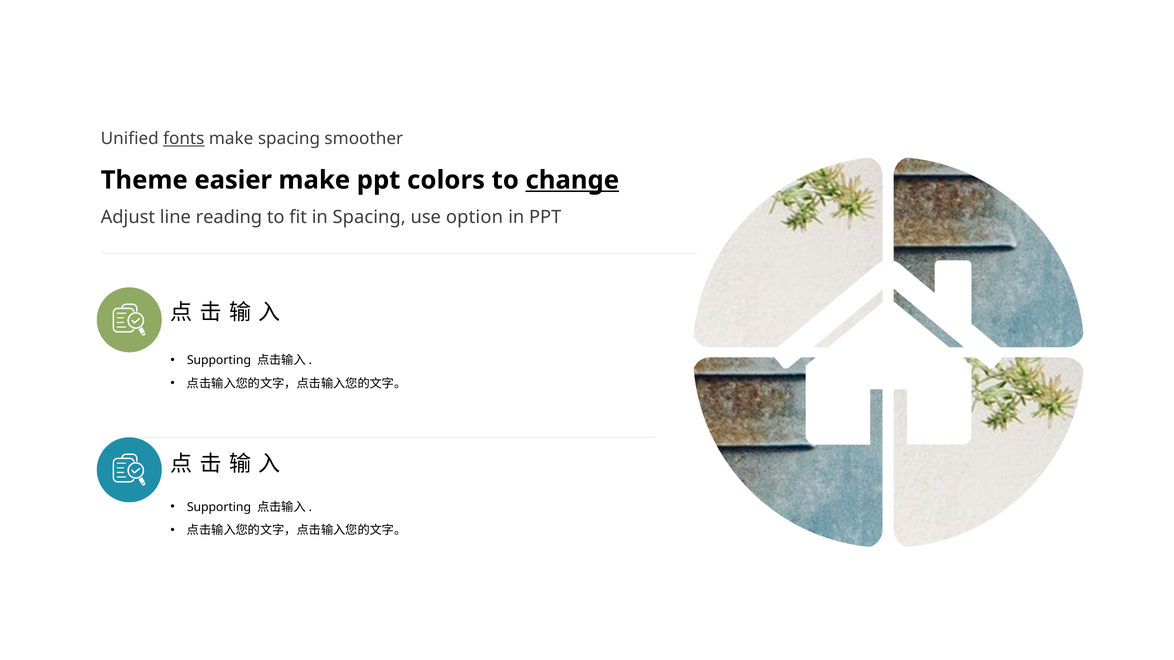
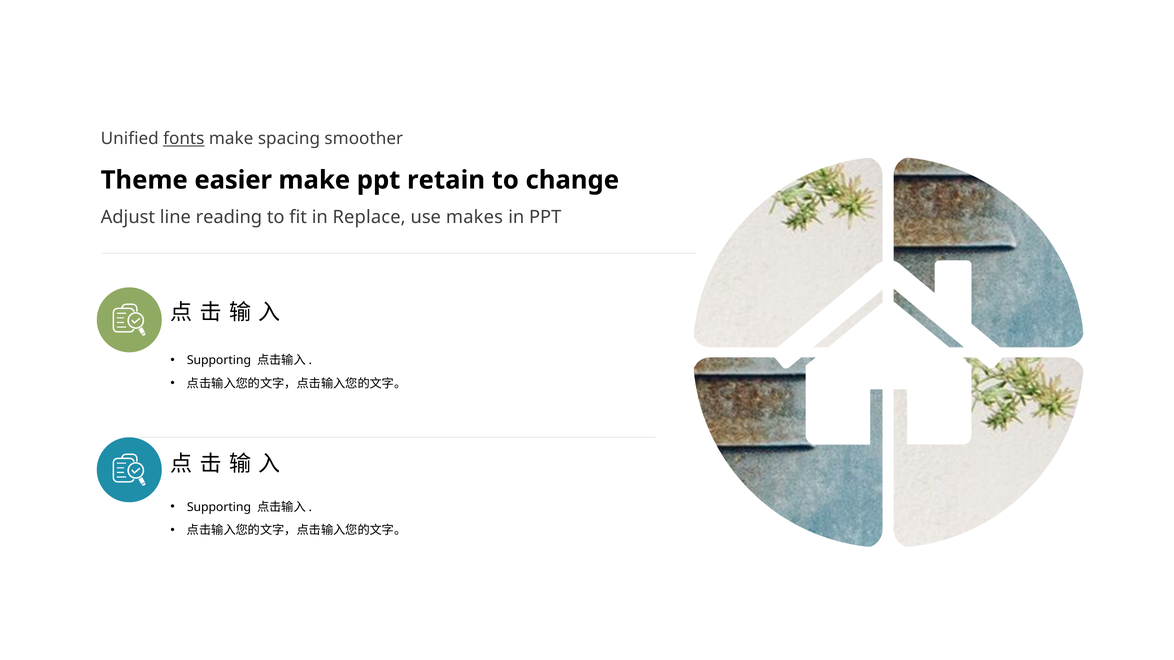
colors: colors -> retain (446, 180)
change underline: present -> none (572, 180)
in Spacing: Spacing -> Replace (369, 217)
option: option -> makes (474, 217)
